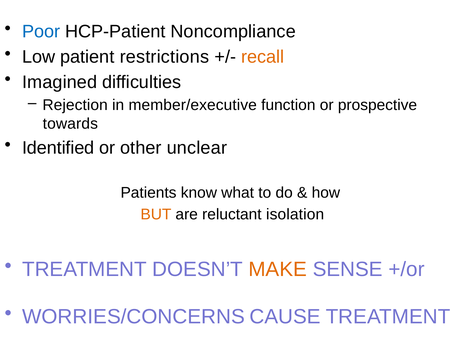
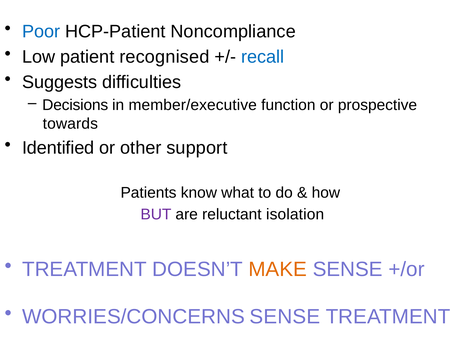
restrictions: restrictions -> recognised (164, 57)
recall colour: orange -> blue (263, 57)
Imagined: Imagined -> Suggests (60, 82)
Rejection: Rejection -> Decisions (75, 105)
unclear: unclear -> support (197, 148)
BUT colour: orange -> purple (156, 214)
WORRIES/CONCERNS CAUSE: CAUSE -> SENSE (285, 316)
